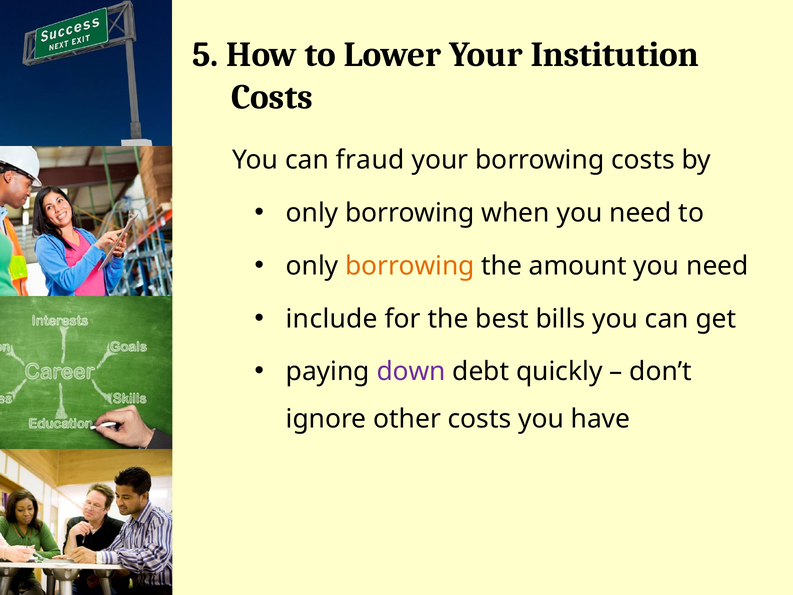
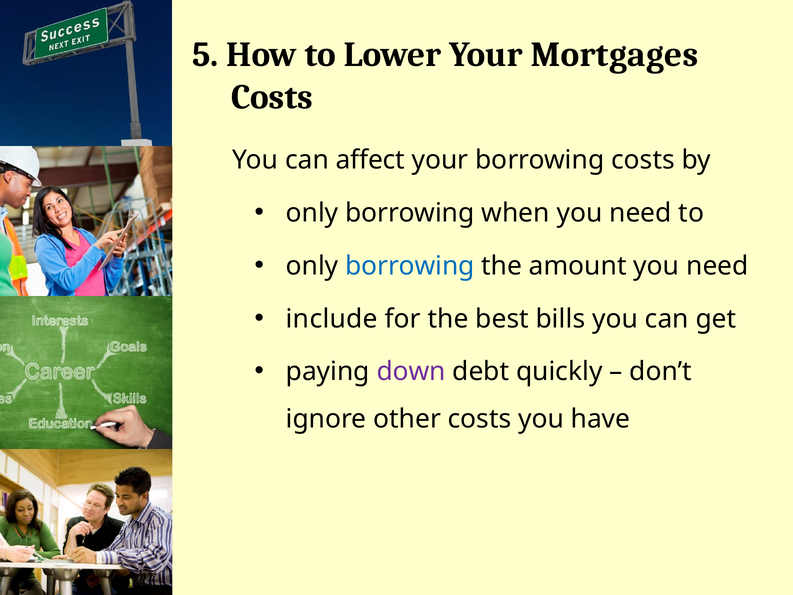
Institution: Institution -> Mortgages (614, 55)
fraud: fraud -> affect (370, 160)
borrowing colour: orange -> blue (410, 266)
